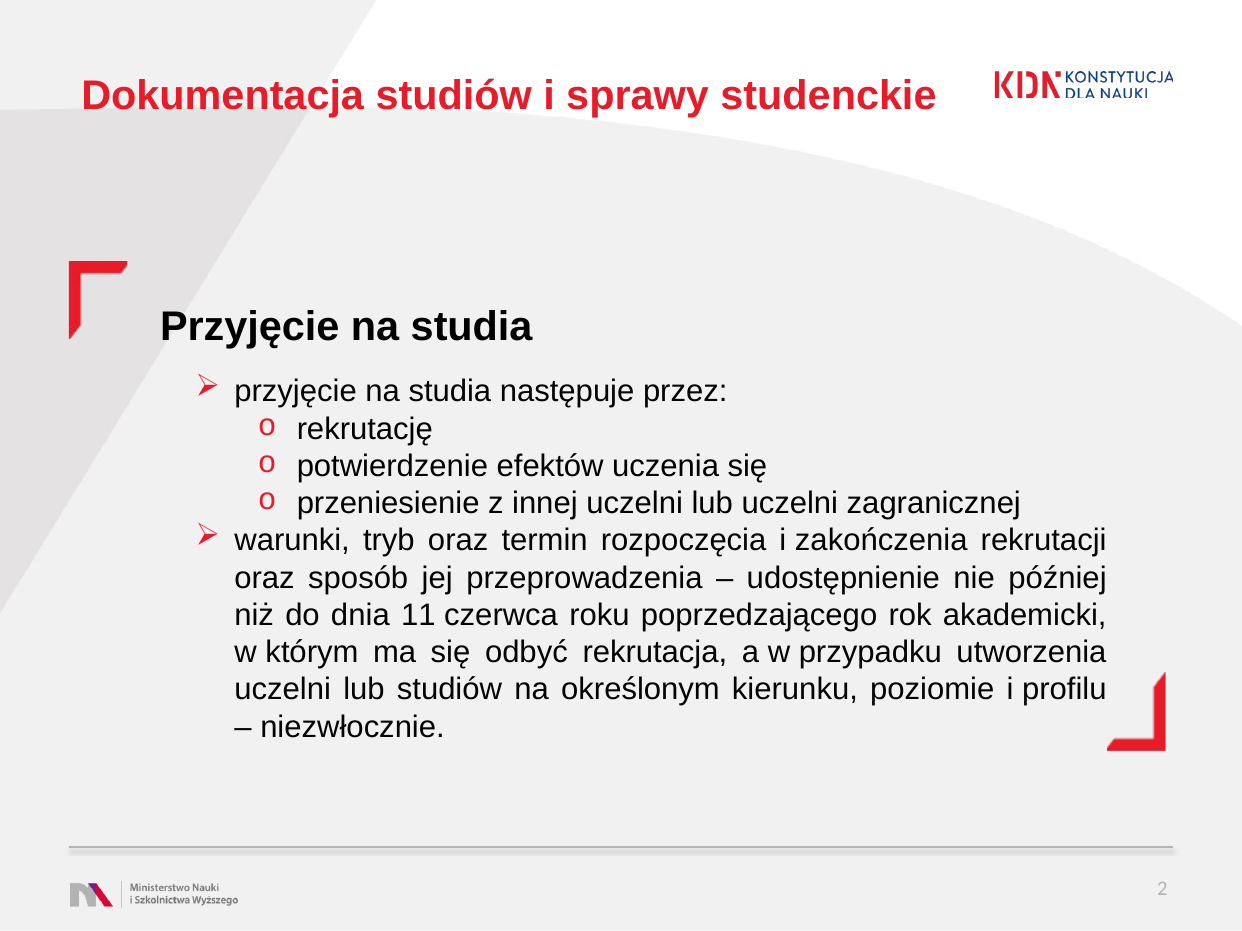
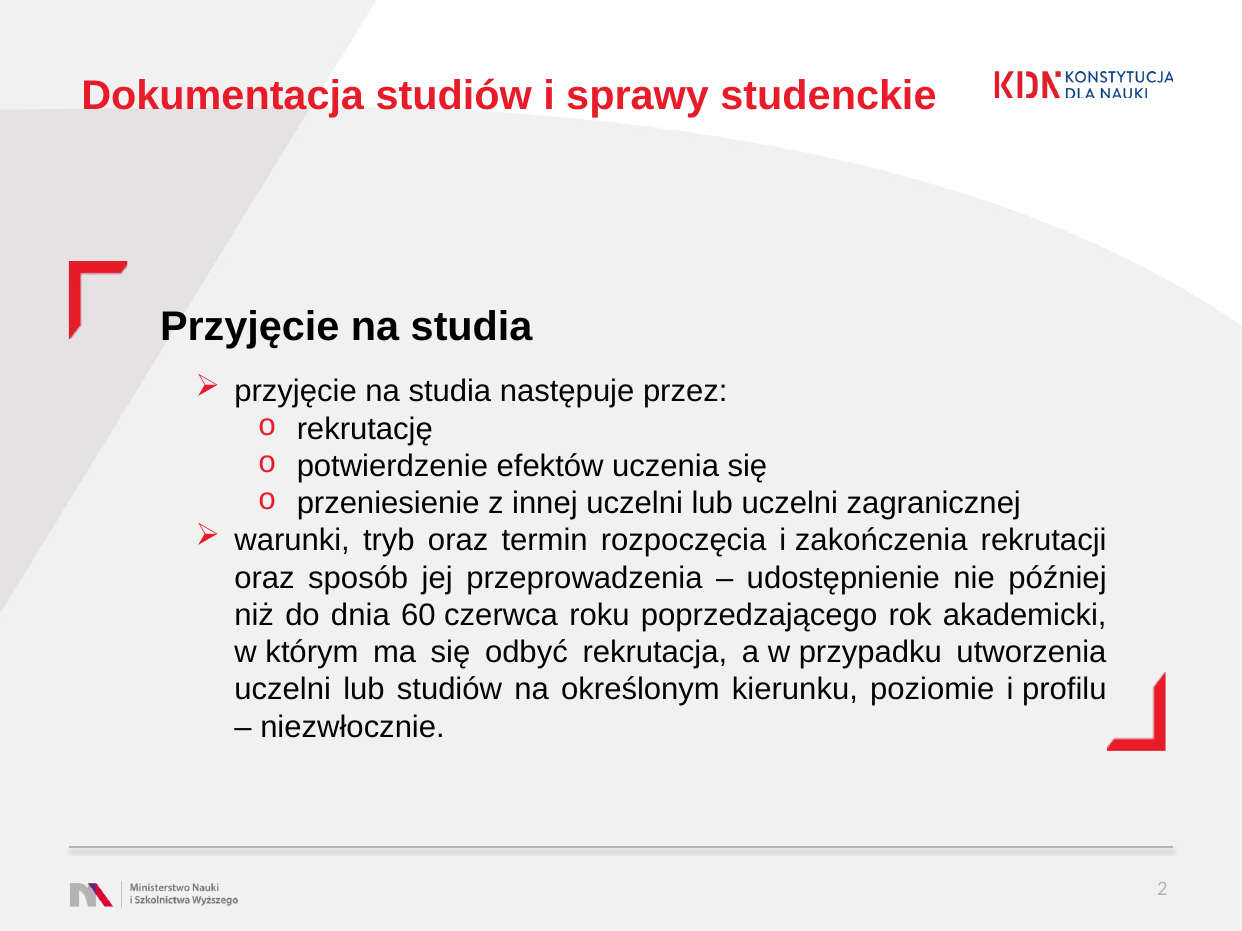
11: 11 -> 60 (418, 615)
